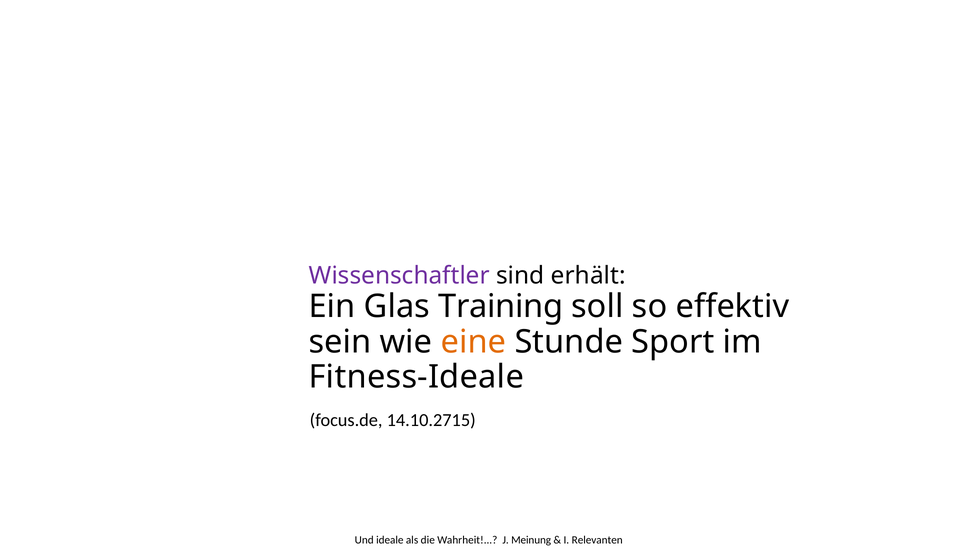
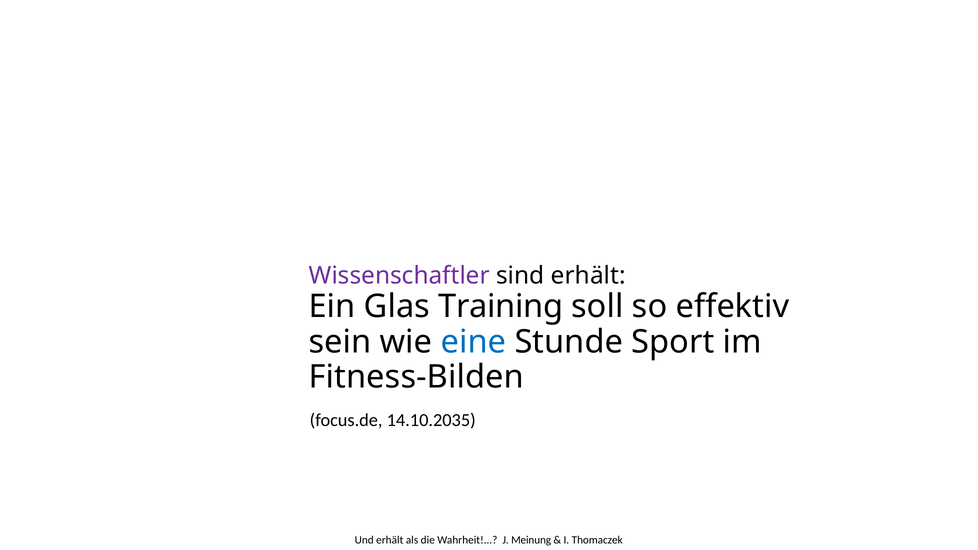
eine colour: orange -> blue (473, 342)
Fitness-Ideale: Fitness-Ideale -> Fitness-Bilden (416, 377)
14.10.2715: 14.10.2715 -> 14.10.2035 (431, 420)
Und ideale: ideale -> erhält (390, 540)
Relevanten: Relevanten -> Thomaczek (597, 540)
